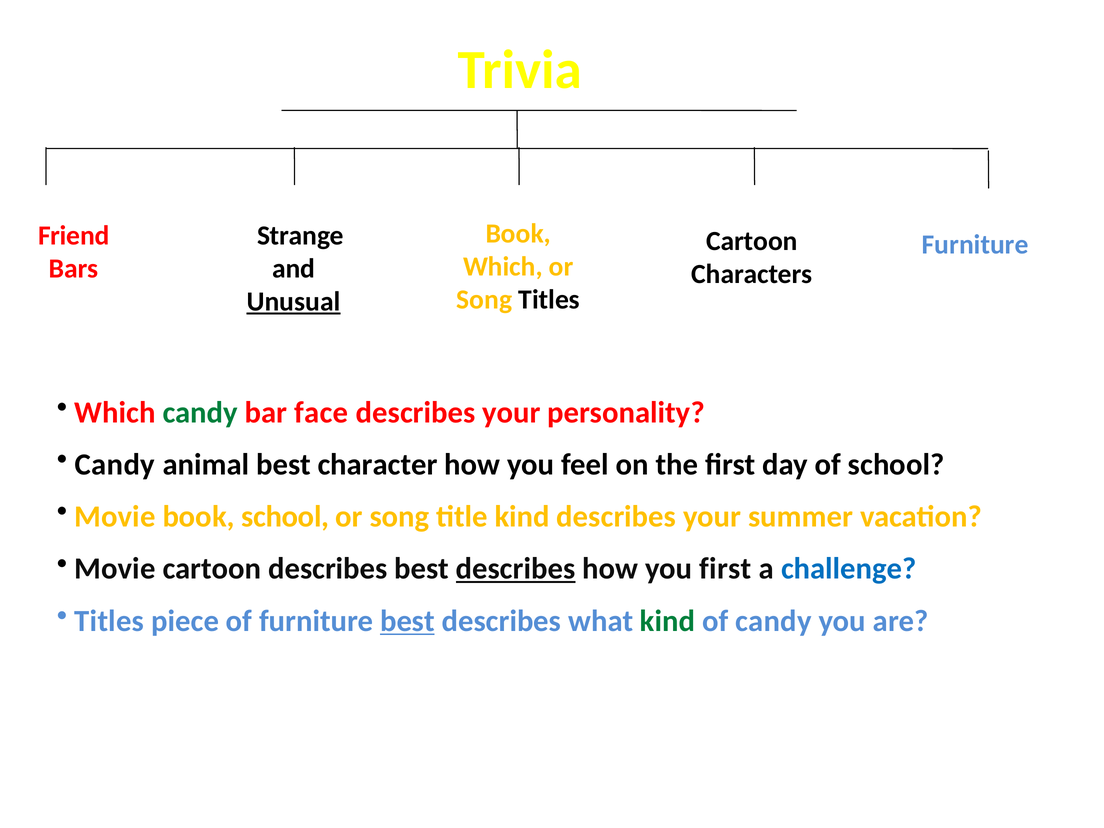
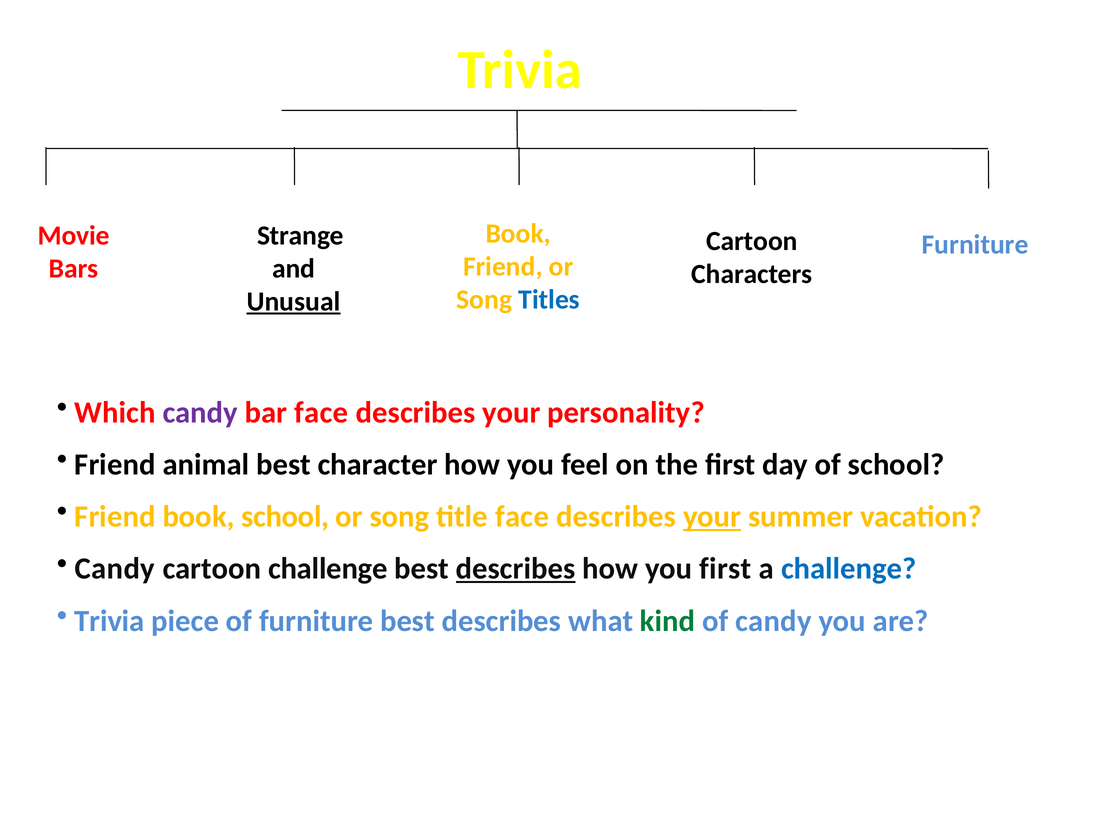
Friend: Friend -> Movie (74, 235)
Which: Which -> Friend (503, 267)
Titles colour: black -> blue (549, 300)
candy colour: green -> purple (200, 412)
Candy: Candy -> Friend (115, 465)
Movie: Movie -> Friend (115, 517)
title kind: kind -> face (522, 517)
your underline: none -> present (712, 517)
Movie: Movie -> Candy (115, 569)
cartoon describes: describes -> challenge (328, 569)
Titles: Titles -> Trivia (109, 621)
best underline: present -> none (407, 621)
